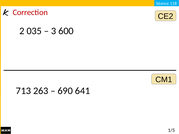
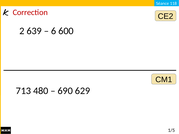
035: 035 -> 639 (34, 31)
3: 3 -> 6 (54, 31)
263: 263 -> 480 (41, 91)
641: 641 -> 629 (83, 91)
